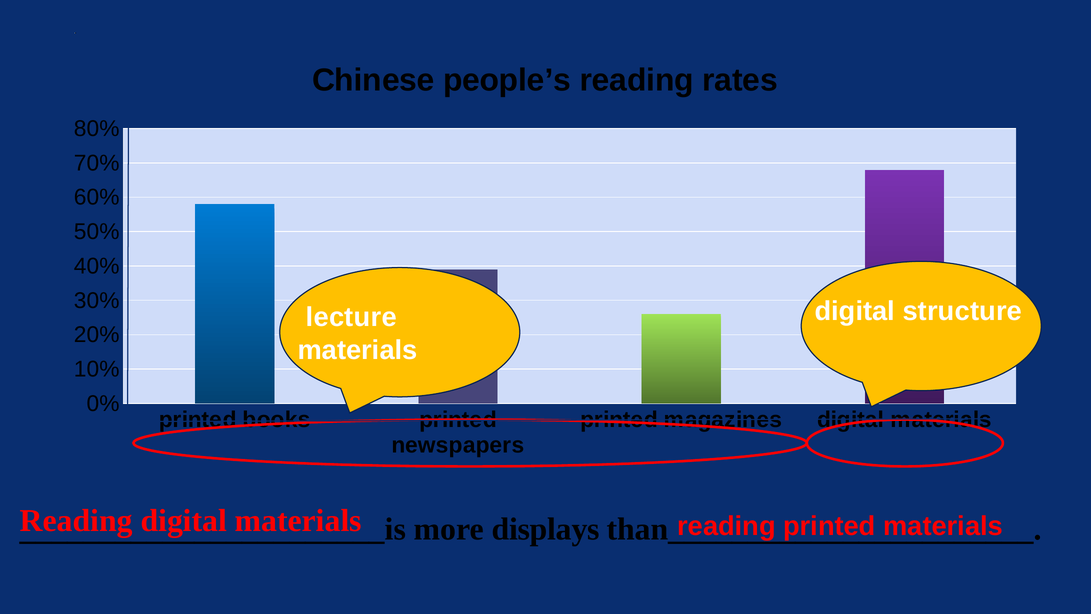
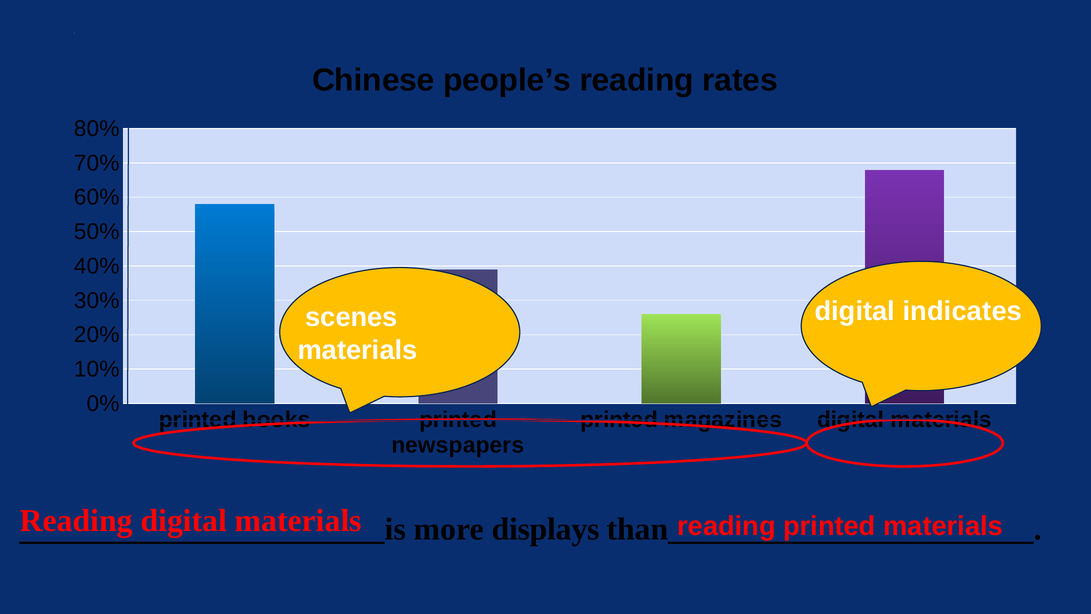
structure: structure -> indicates (962, 311)
lecture: lecture -> scenes (351, 317)
